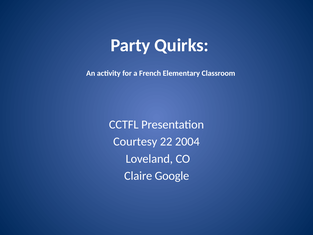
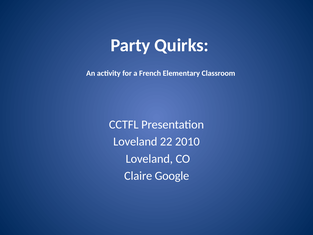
Courtesy: Courtesy -> Loveland (135, 142)
2004: 2004 -> 2010 (187, 142)
